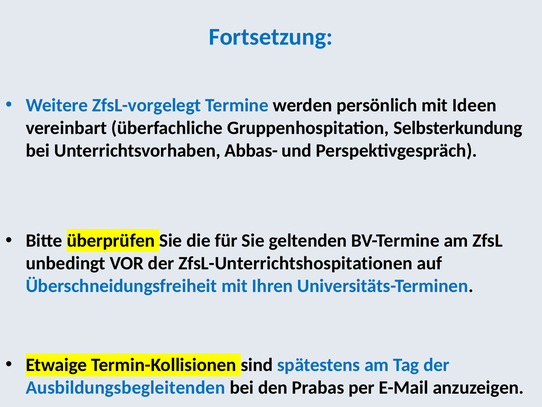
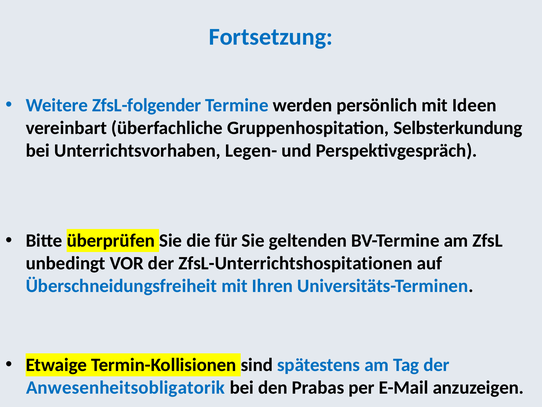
ZfsL-vorgelegt: ZfsL-vorgelegt -> ZfsL-folgender (147, 105)
Abbas-: Abbas- -> Legen- (251, 150)
Ausbildungsbegleitenden: Ausbildungsbegleitenden -> Anwesenheitsobligatorik (125, 387)
